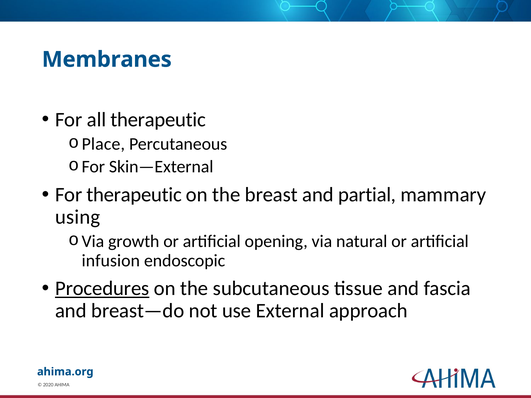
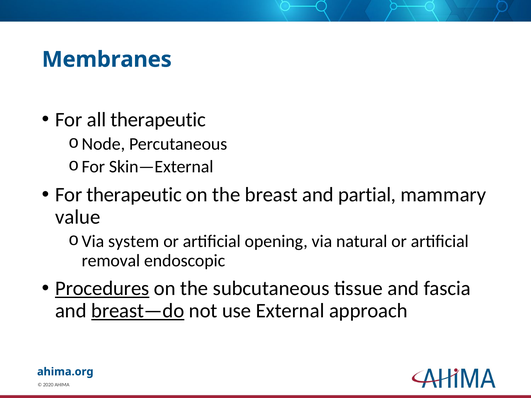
Place: Place -> Node (103, 144)
using: using -> value (78, 217)
growth: growth -> system (134, 242)
infusion: infusion -> removal (111, 261)
breast—do underline: none -> present (138, 311)
